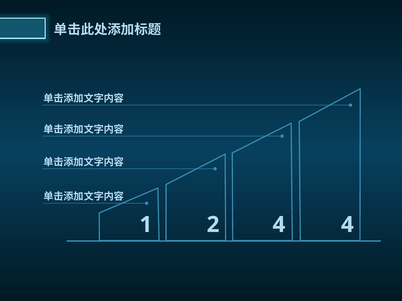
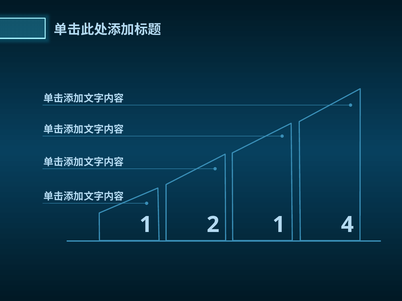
2 4: 4 -> 1 (279, 225)
